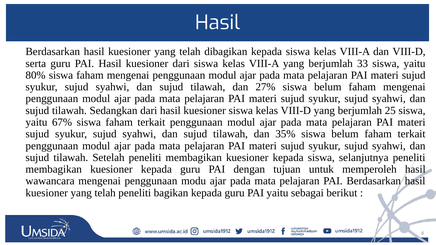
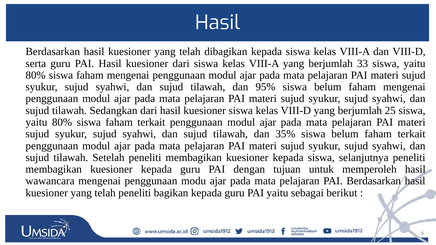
27%: 27% -> 95% (265, 87)
67%: 67% -> 80% (62, 122)
